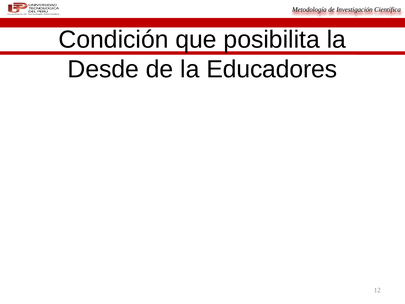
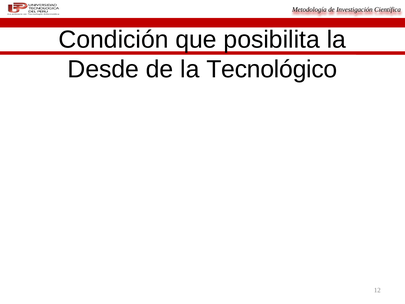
Educadores: Educadores -> Tecnológico (272, 69)
